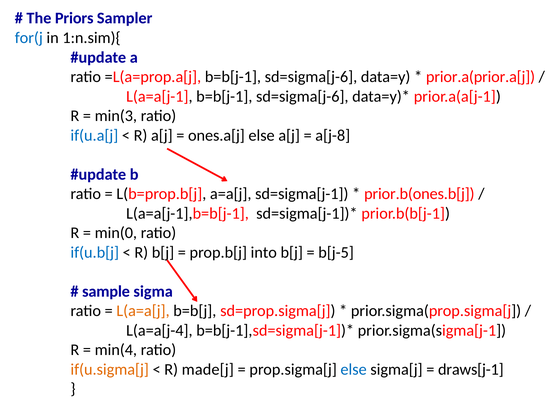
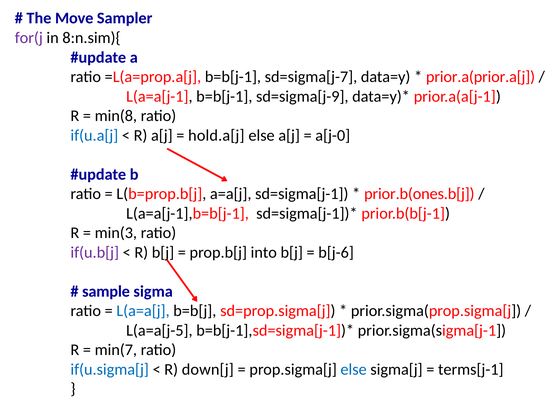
Priors: Priors -> Move (74, 18)
for(j colour: blue -> purple (29, 38)
1:n.sim){: 1:n.sim){ -> 8:n.sim){ (92, 38)
=L(a=prop.a[j b=b[j-1 sd=sigma[j-6: sd=sigma[j-6 -> sd=sigma[j-7 (311, 77)
L(a=a[j-1 b=b[j-1 sd=sigma[j-6: sd=sigma[j-6 -> sd=sigma[j-9 (302, 96)
min(3: min(3 -> min(8 (116, 116)
ones.a[j: ones.a[j -> hold.a[j (216, 135)
a[j-8: a[j-8 -> a[j-0 (333, 135)
min(0: min(0 -> min(3 (116, 233)
if(u.b[j colour: blue -> purple (95, 252)
b[j-5: b[j-5 -> b[j-6 (336, 252)
L(a=a[j colour: orange -> blue (143, 311)
L(a=a[j-4: L(a=a[j-4 -> L(a=a[j-5 (159, 330)
min(4: min(4 -> min(7 (116, 350)
if(u.sigma[j colour: orange -> blue (110, 369)
made[j: made[j -> down[j (208, 369)
draws[j-1: draws[j-1 -> terms[j-1 (471, 369)
